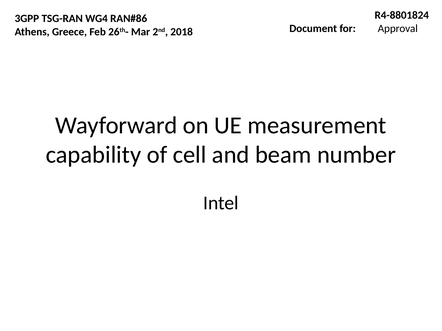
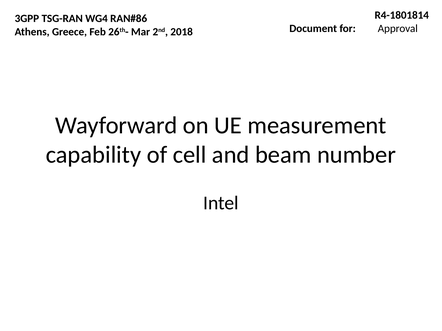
R4-8801824: R4-8801824 -> R4-1801814 (402, 15)
